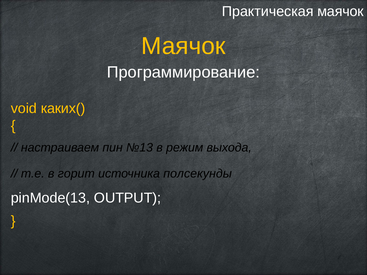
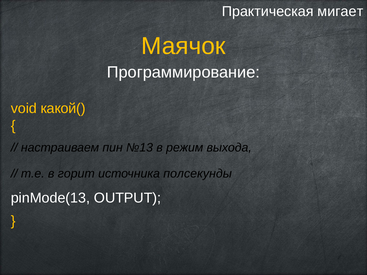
Практическая маячок: маячок -> мигает (340, 11)
каких(: каких( -> какой( (63, 109)
